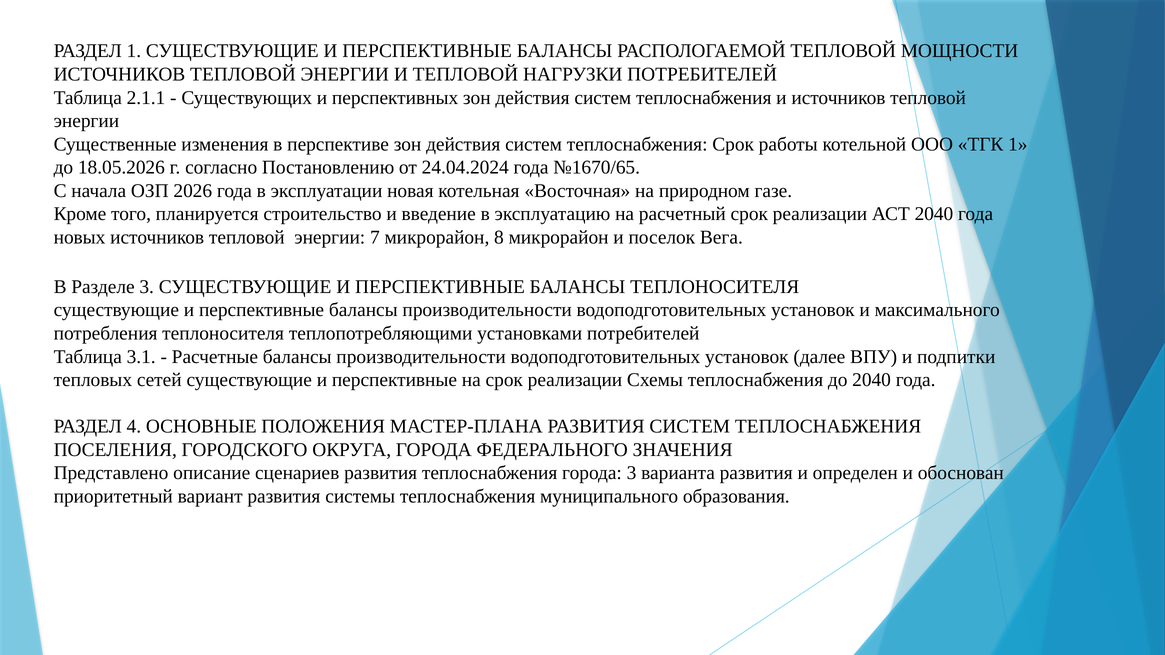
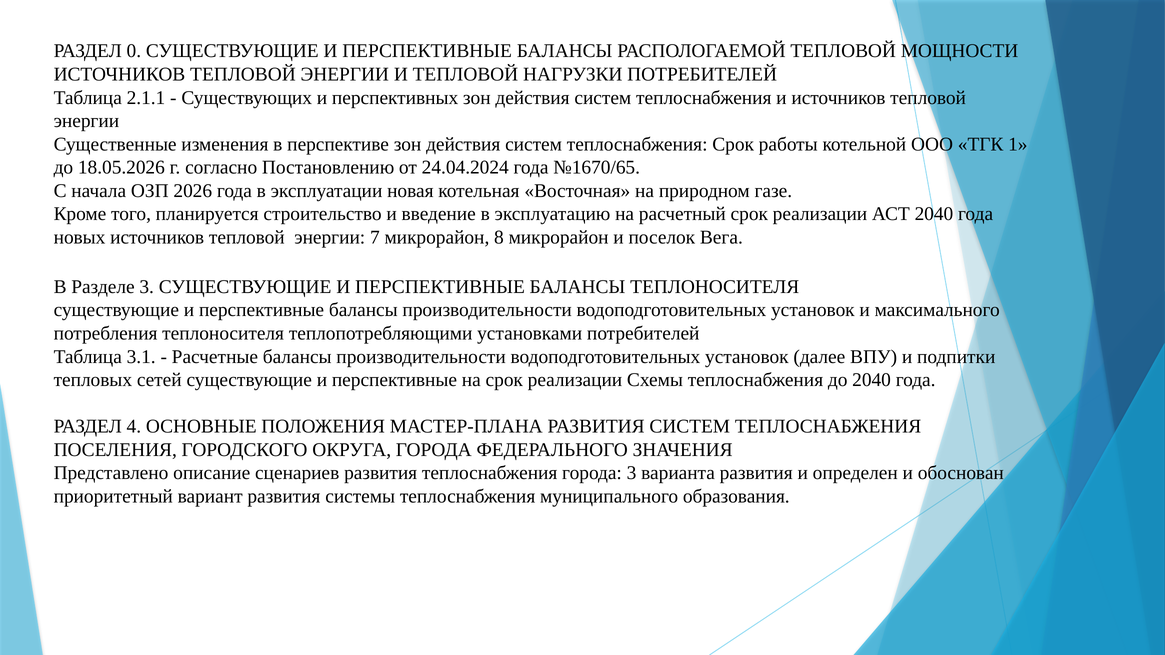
РАЗДЕЛ 1: 1 -> 0 (134, 51)
